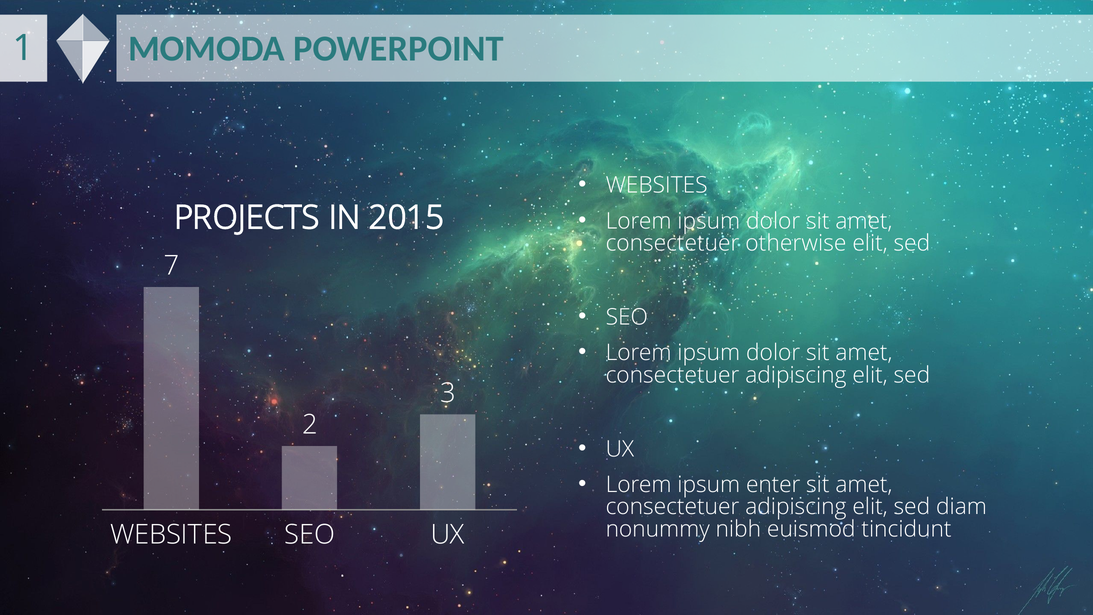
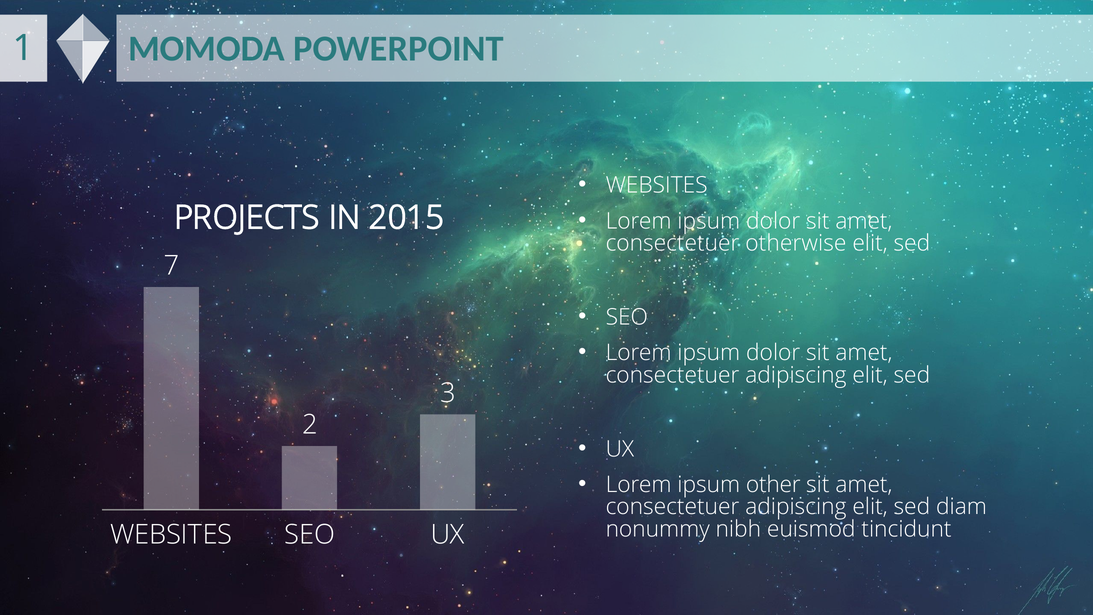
enter: enter -> other (773, 485)
